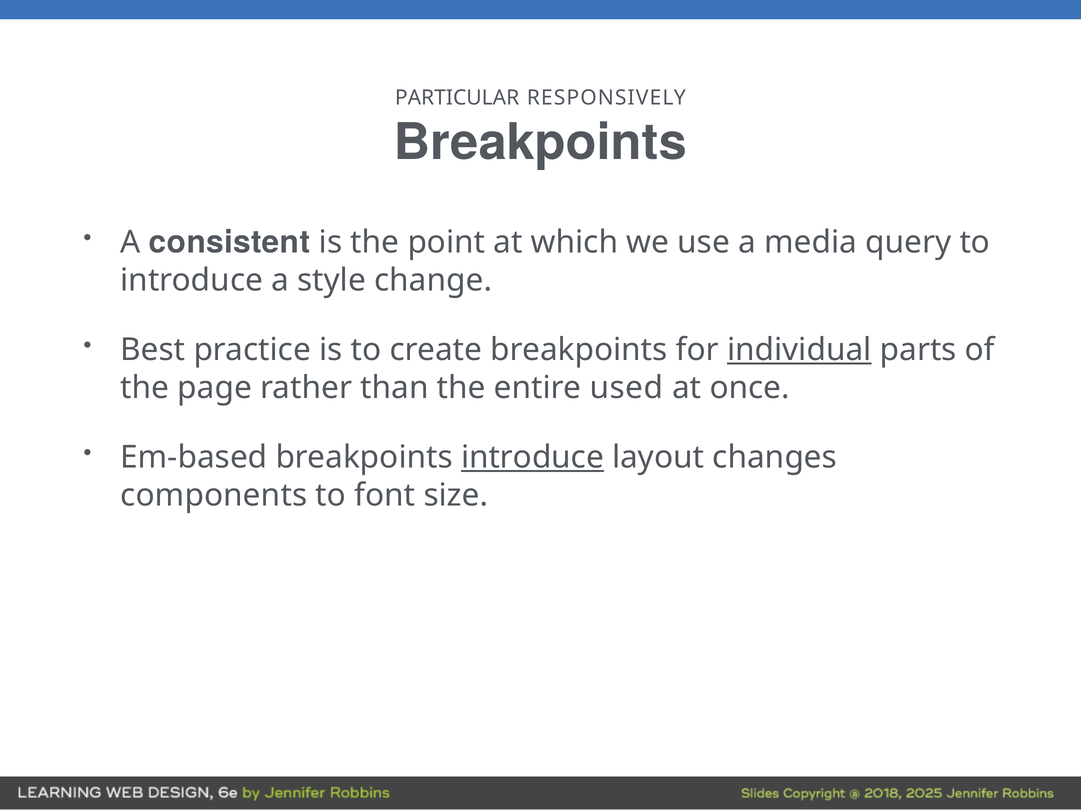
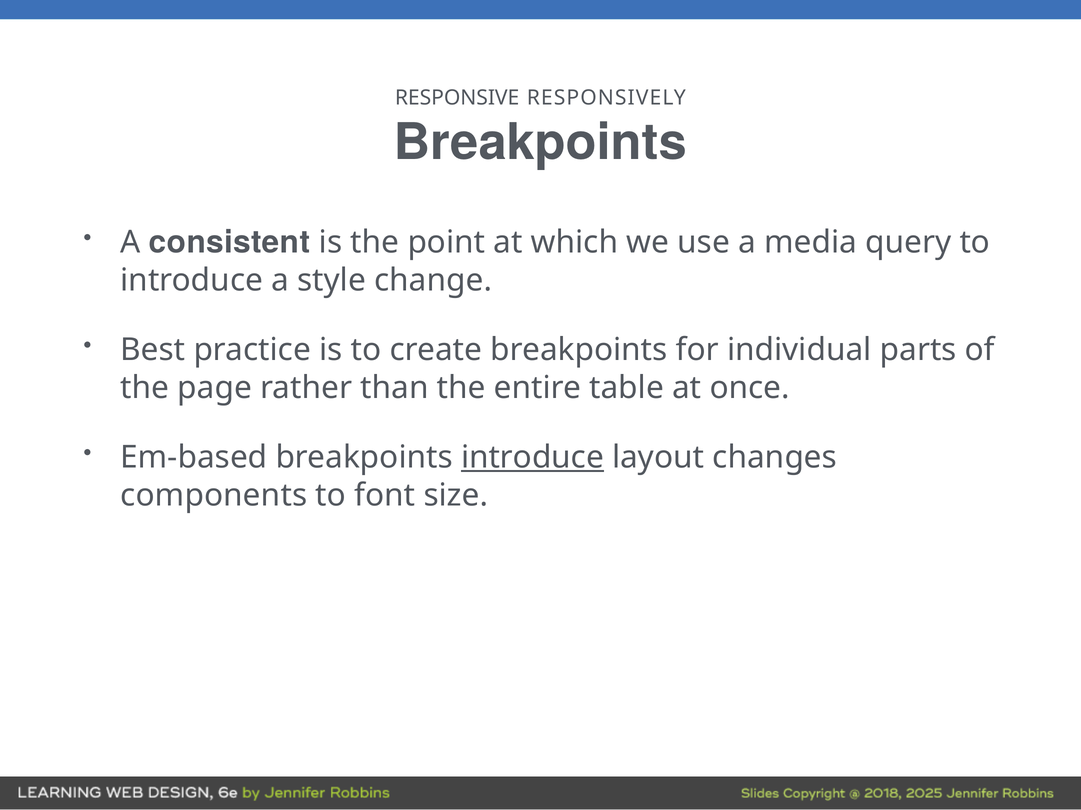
PARTICULAR: PARTICULAR -> RESPONSIVE (457, 98)
individual underline: present -> none (799, 350)
used: used -> table (627, 388)
